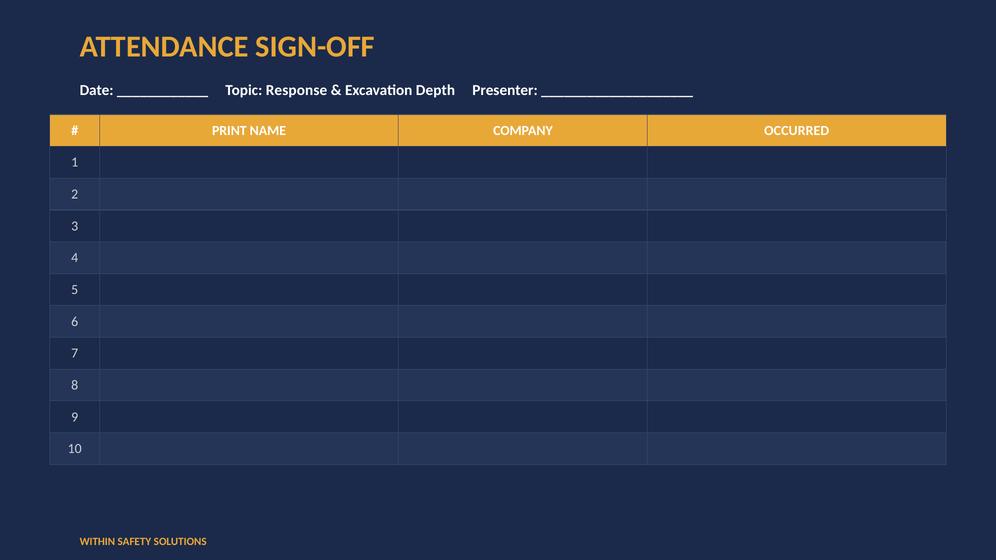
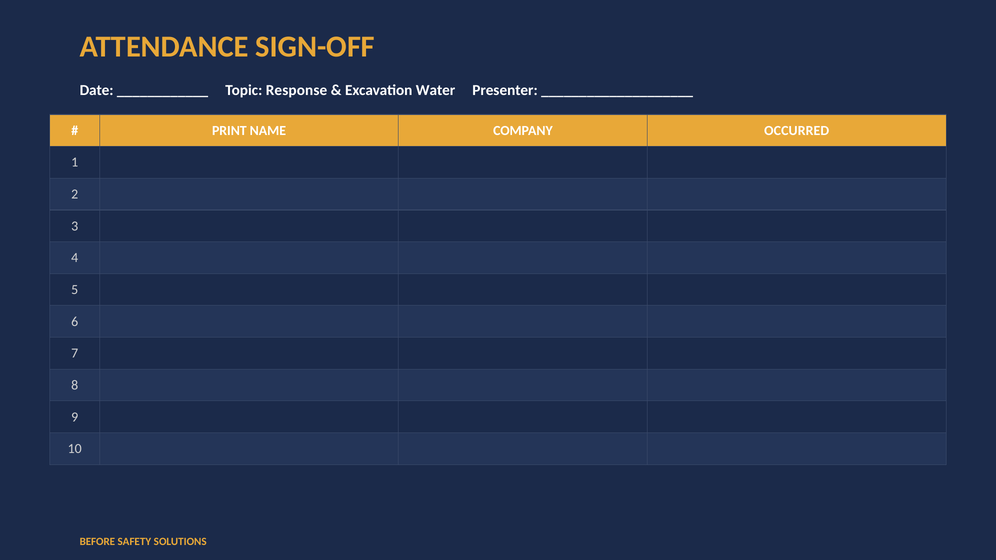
Depth: Depth -> Water (436, 90)
WITHIN: WITHIN -> BEFORE (97, 542)
